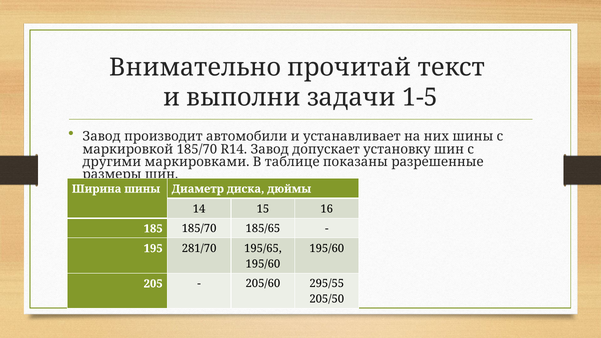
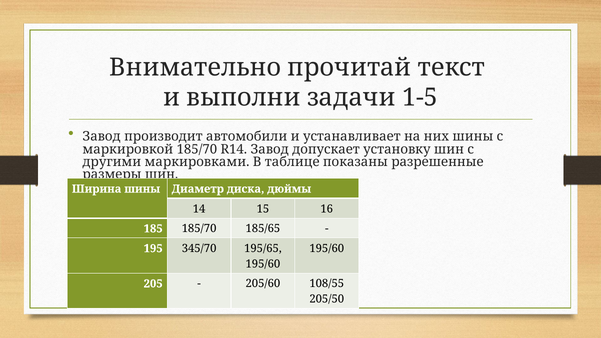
281/70: 281/70 -> 345/70 (199, 249)
295/55: 295/55 -> 108/55 (327, 284)
